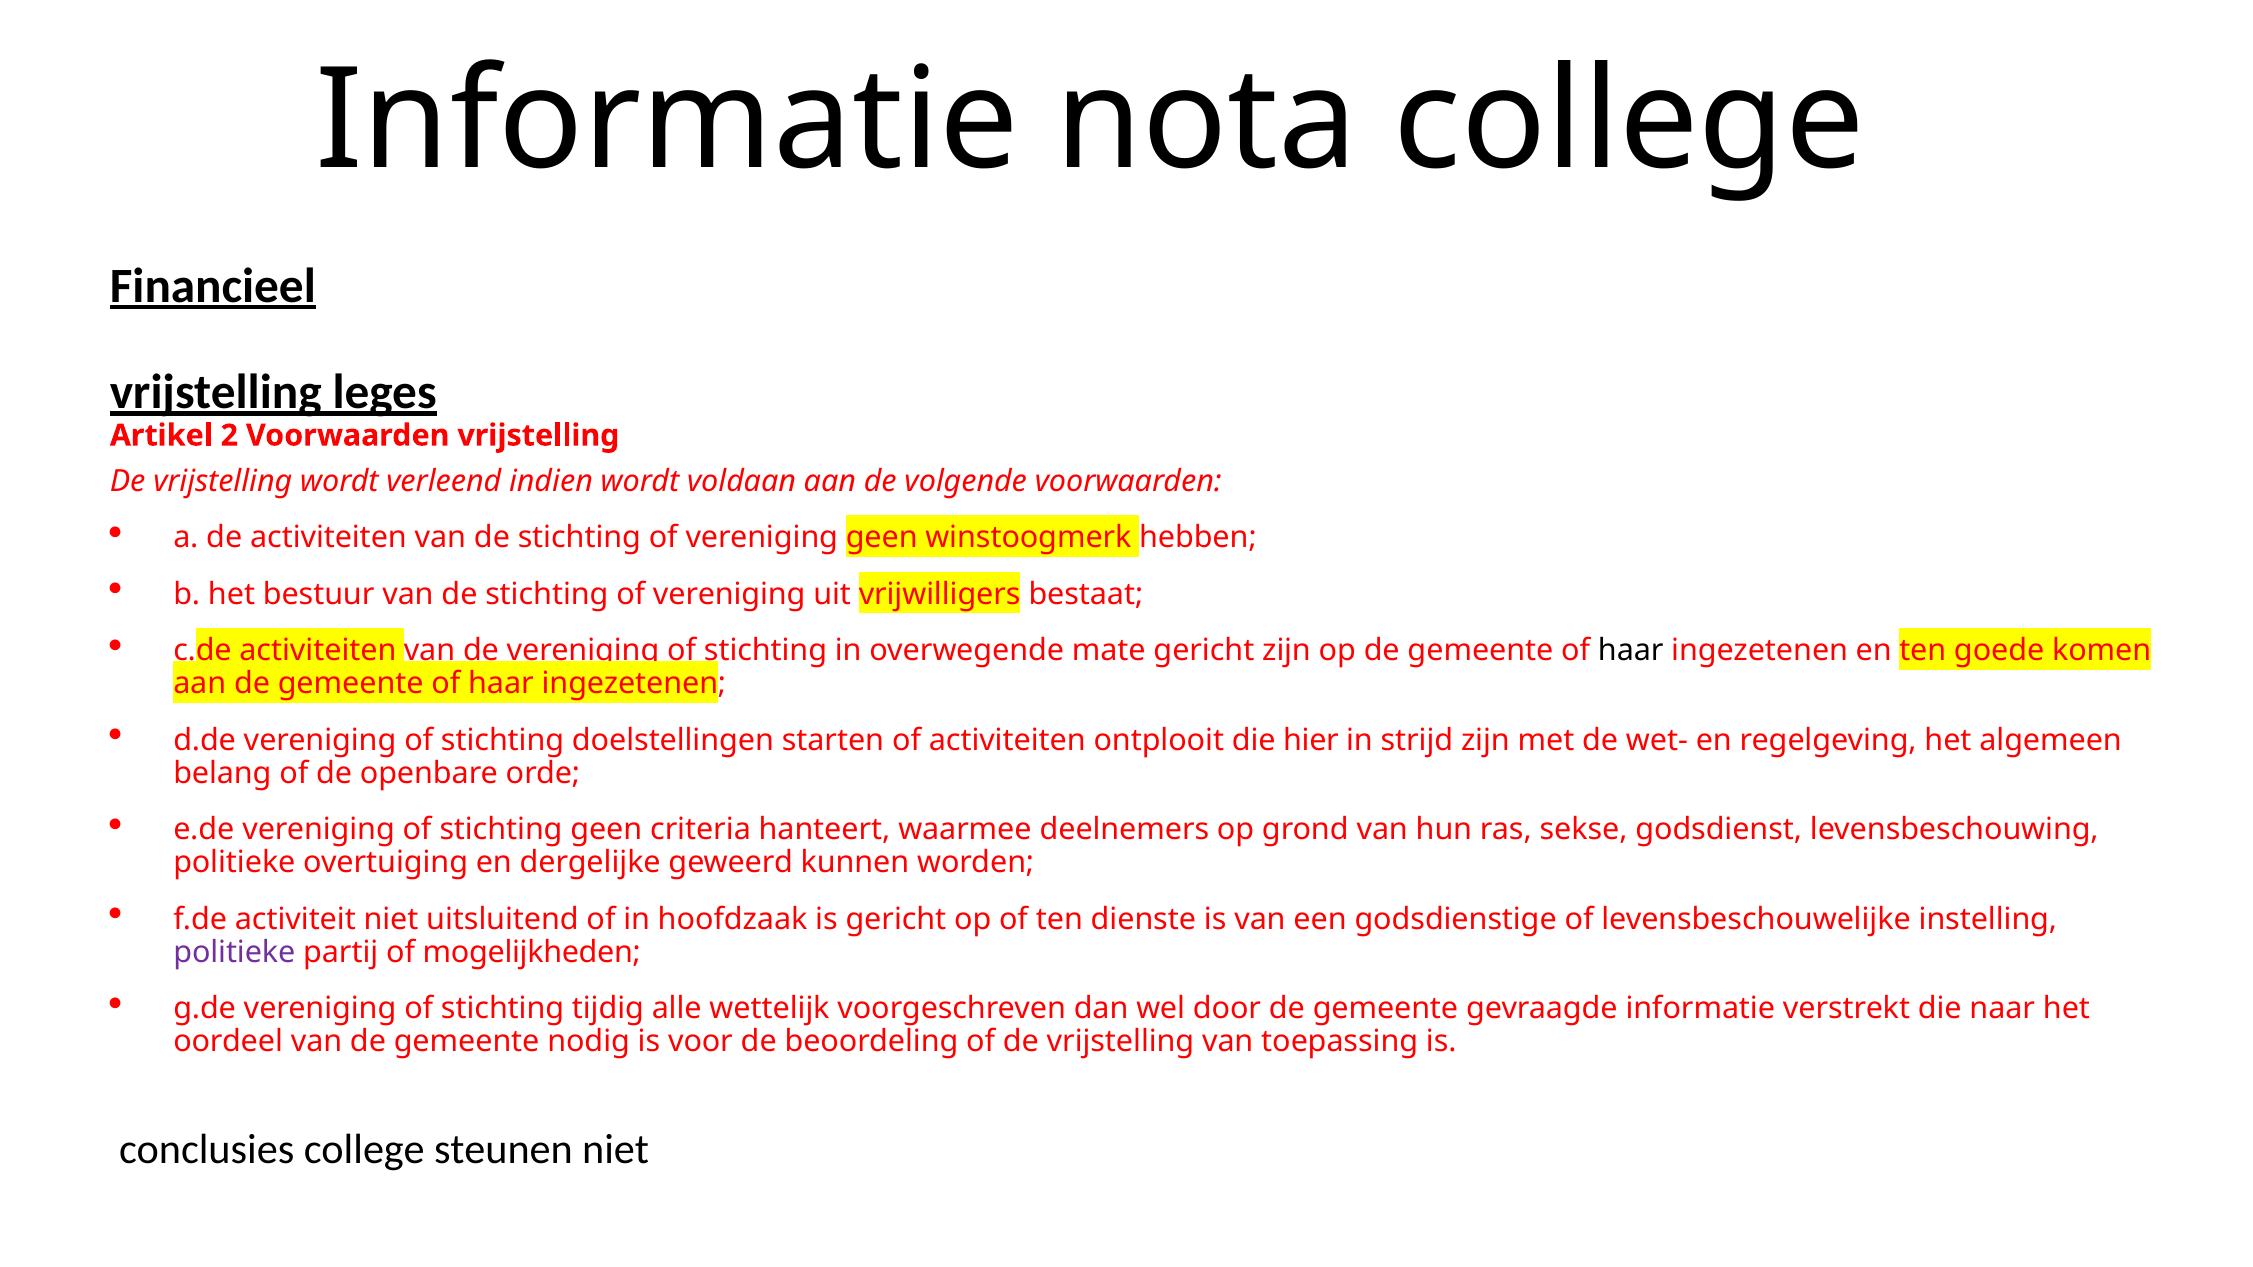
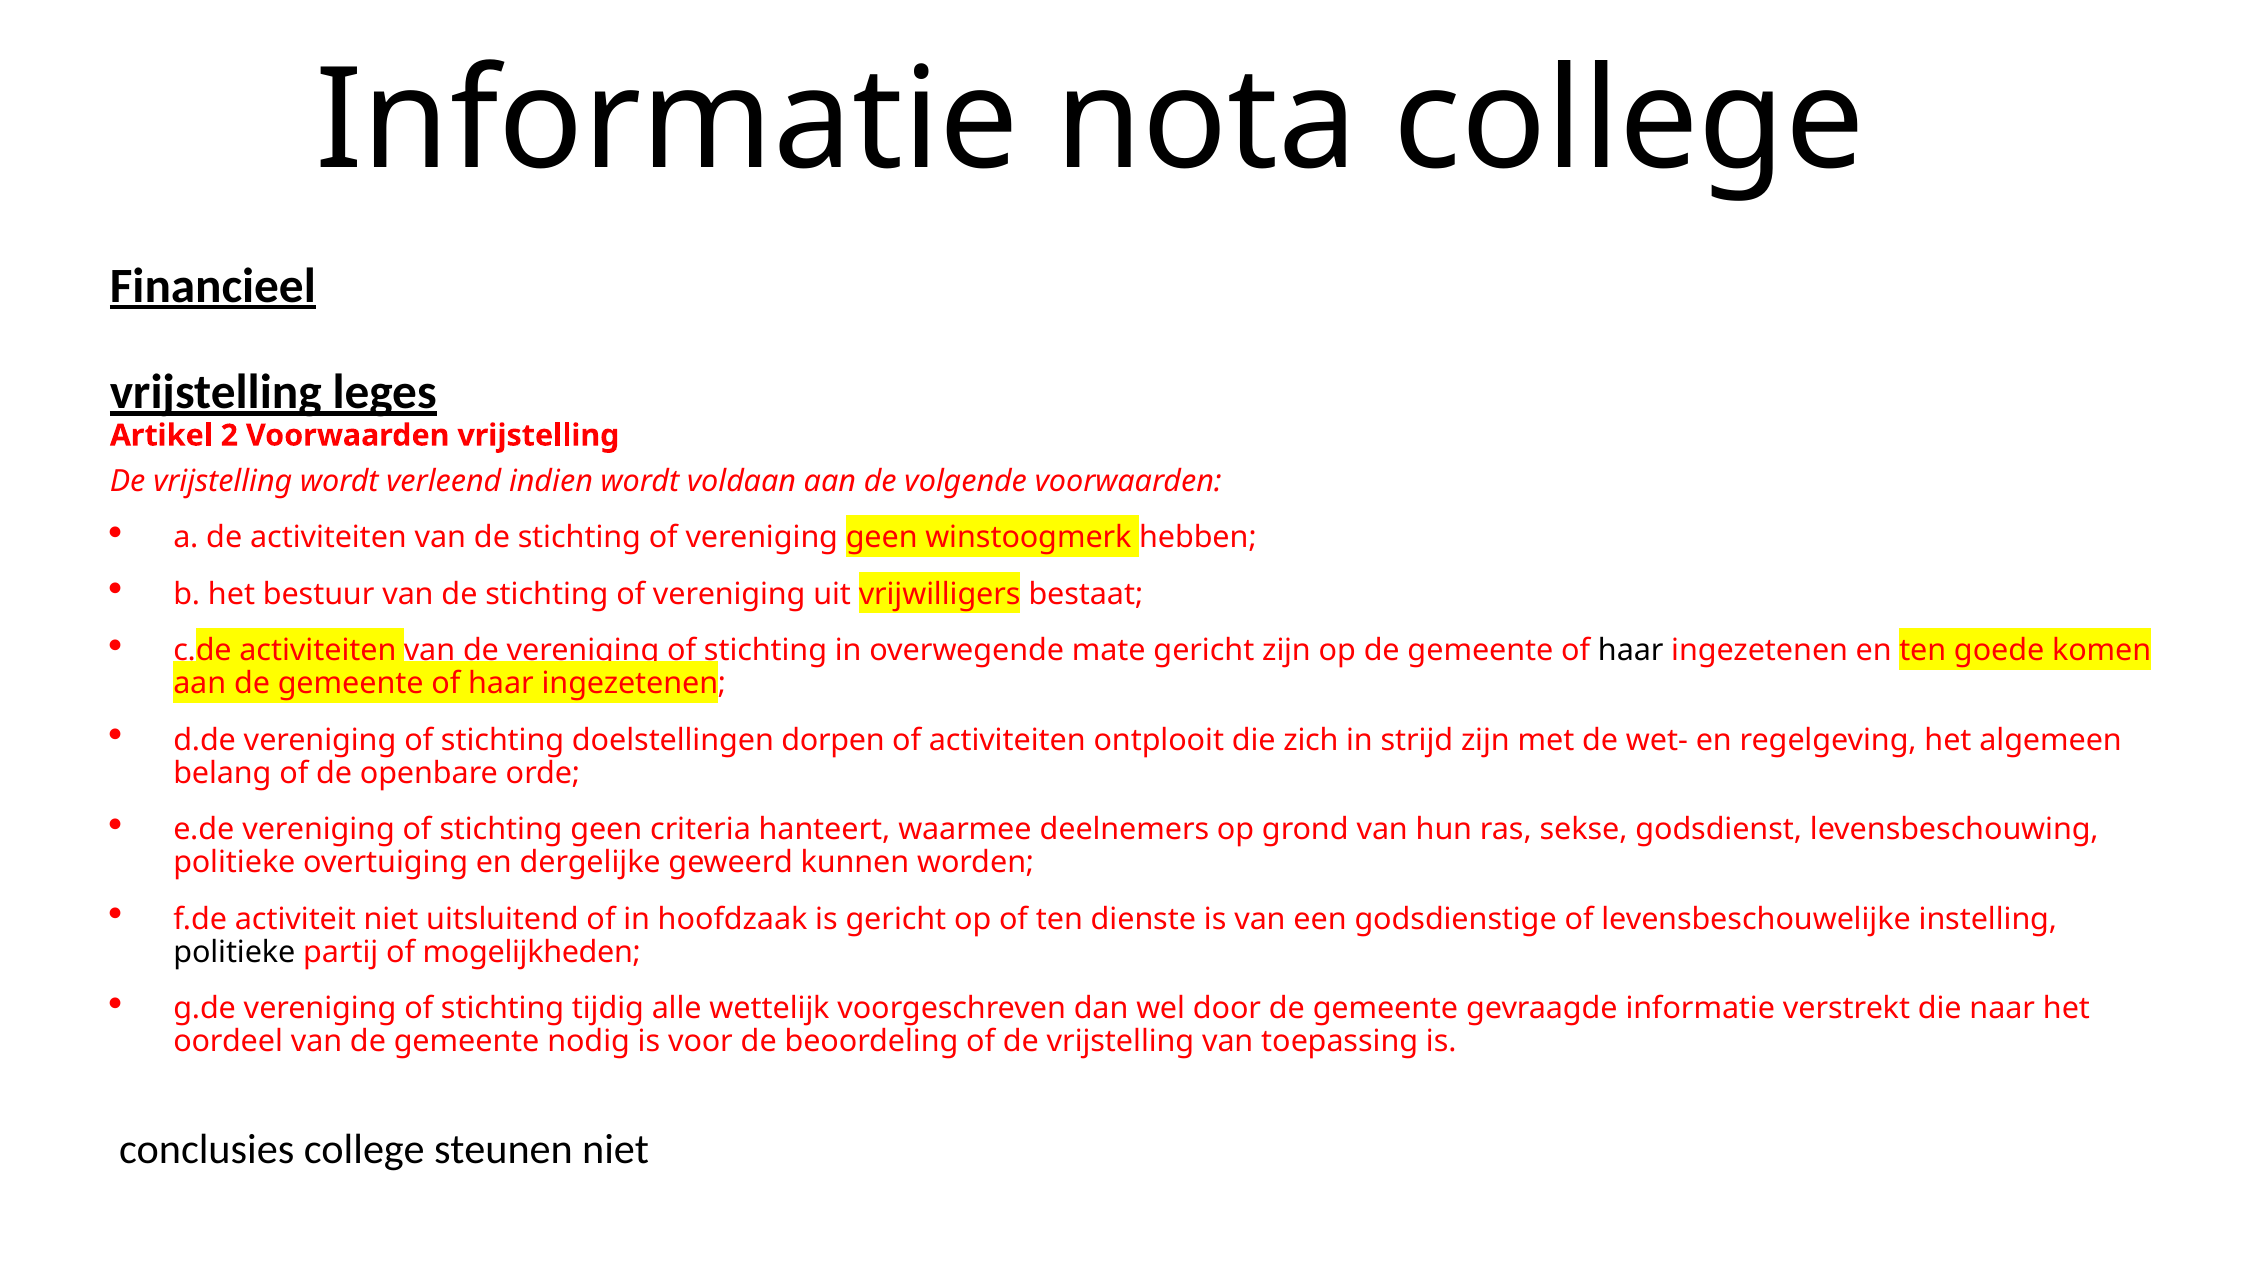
starten: starten -> dorpen (833, 740)
hier: hier -> zich (1311, 740)
politieke colour: purple -> black (234, 952)
